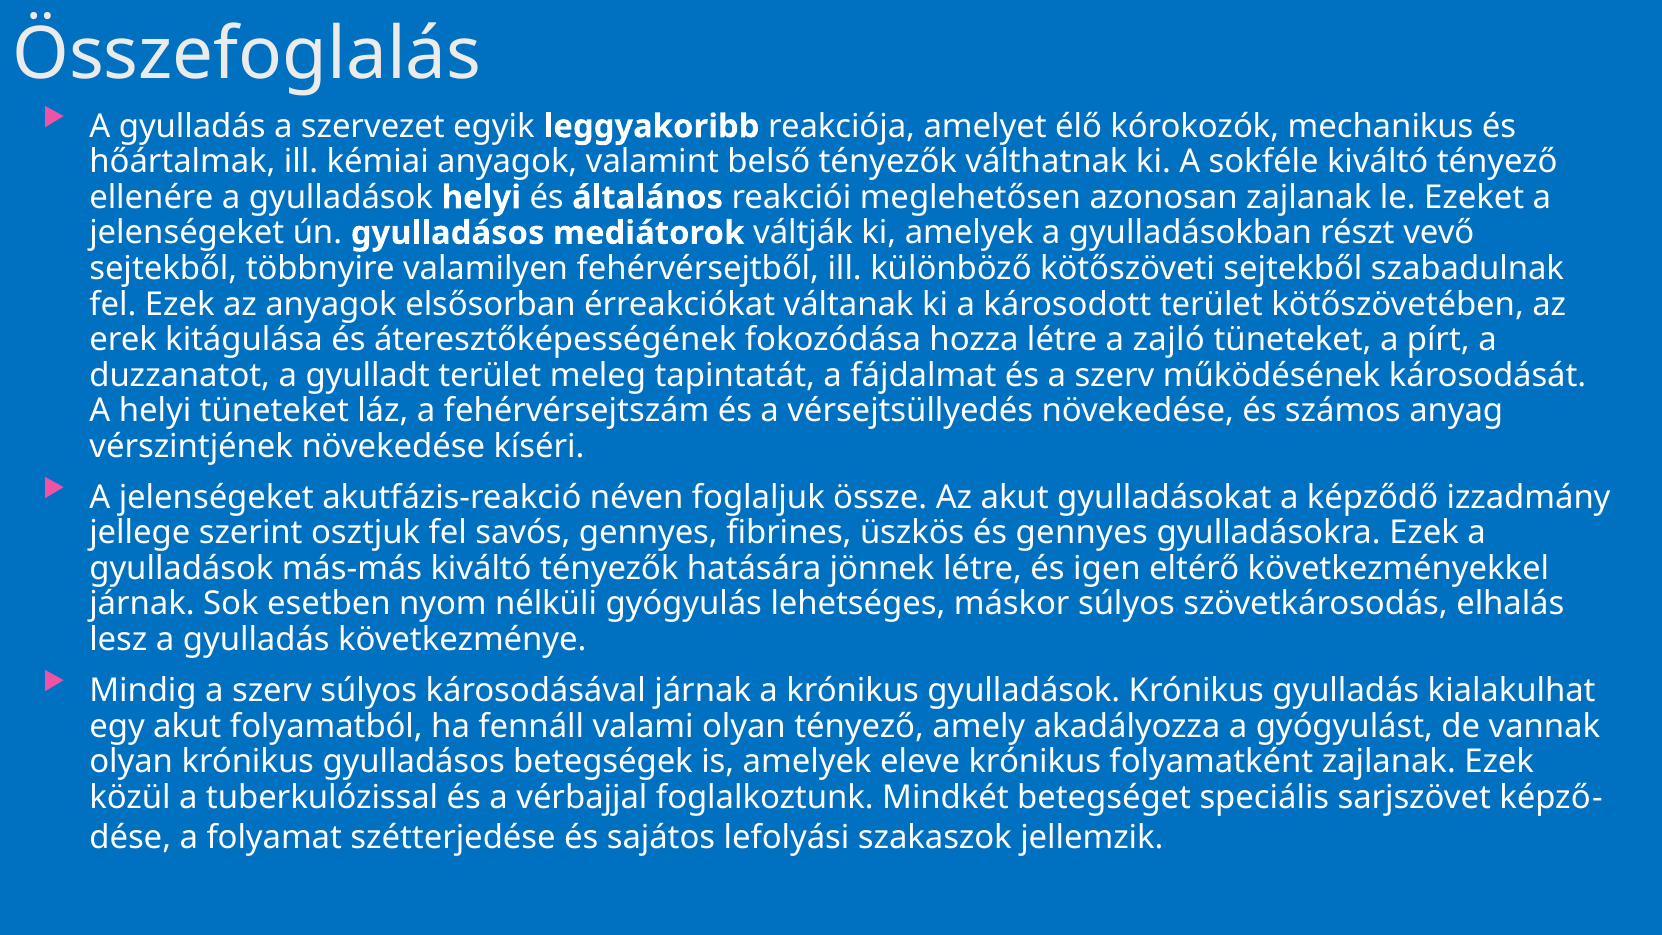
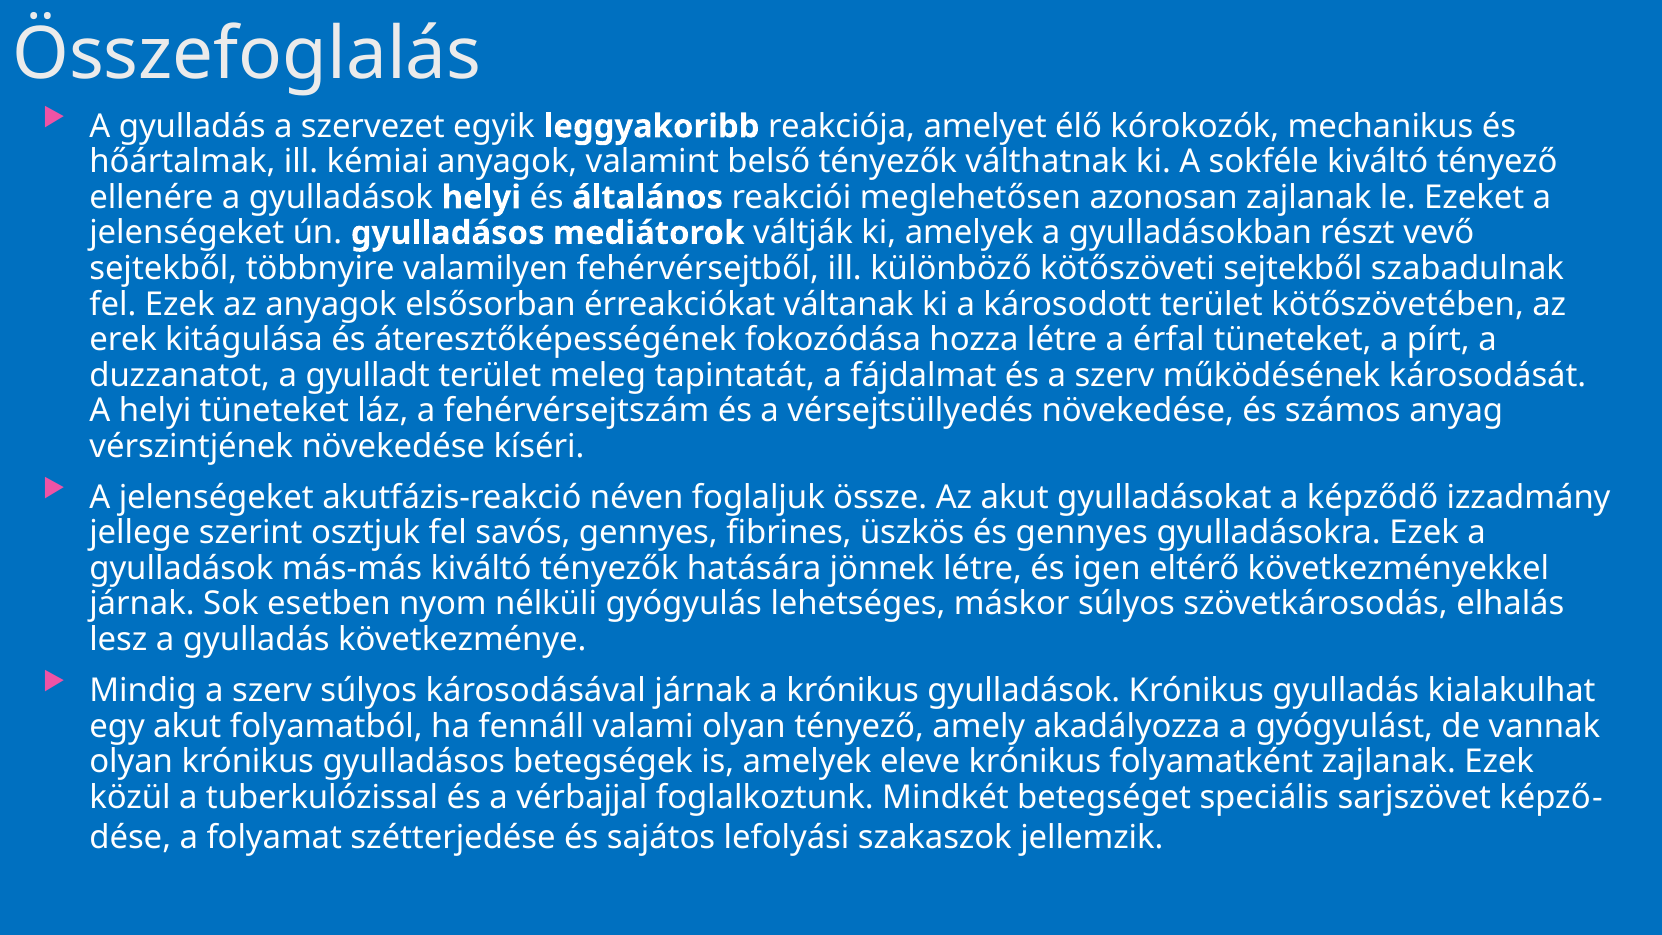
zajló: zajló -> érfal (1169, 340)
